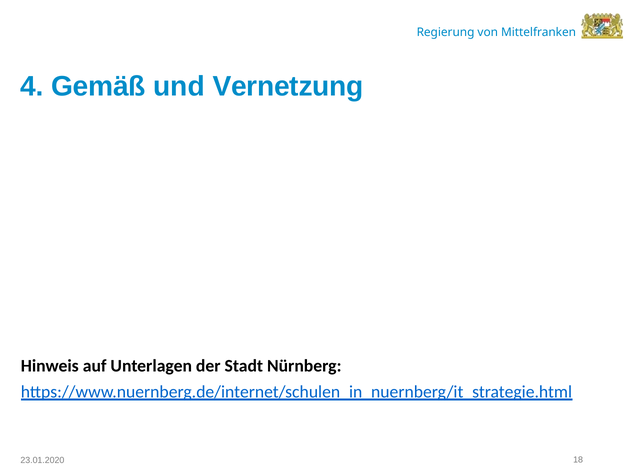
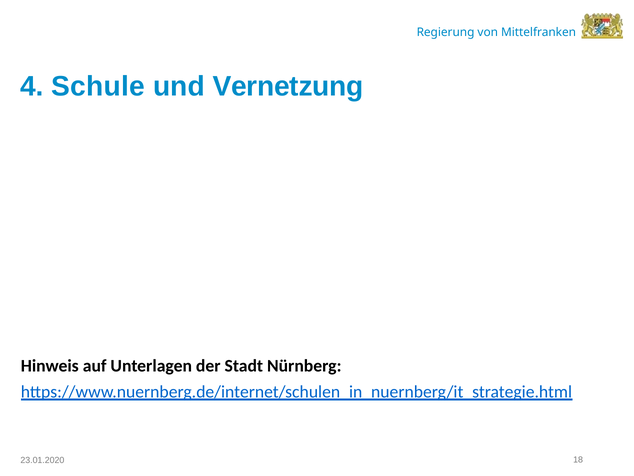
Gemäß: Gemäß -> Schule (98, 86)
